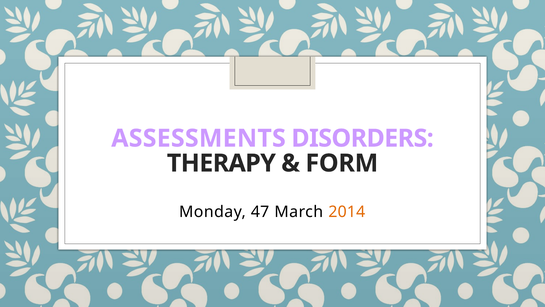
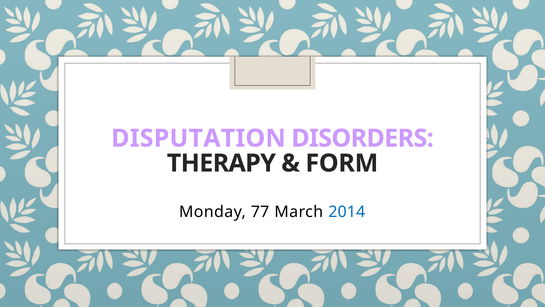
ASSESSMENTS: ASSESSMENTS -> DISPUTATION (198, 138)
47: 47 -> 77 (260, 212)
2014 colour: orange -> blue (347, 212)
